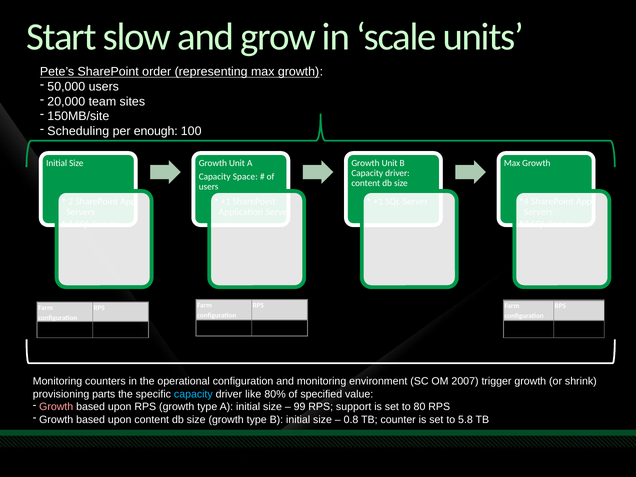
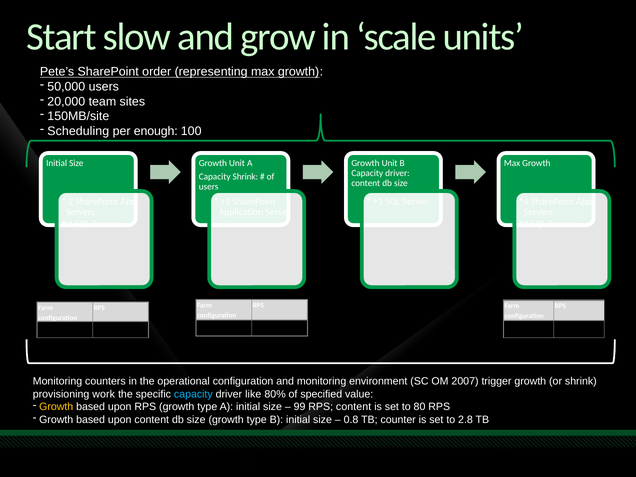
Capacity Space: Space -> Shrink (245, 177)
parts: parts -> work (104, 394)
Growth colour: pink -> yellow (56, 407)
RPS support: support -> content (354, 407)
5.8: 5.8 -> 2.8 (465, 420)
